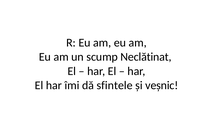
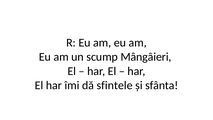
Neclătinat: Neclătinat -> Mângâieri (146, 57)
veșnic: veșnic -> sfânta (162, 85)
